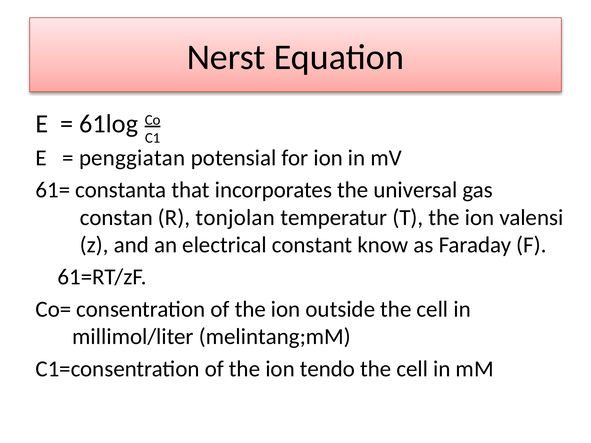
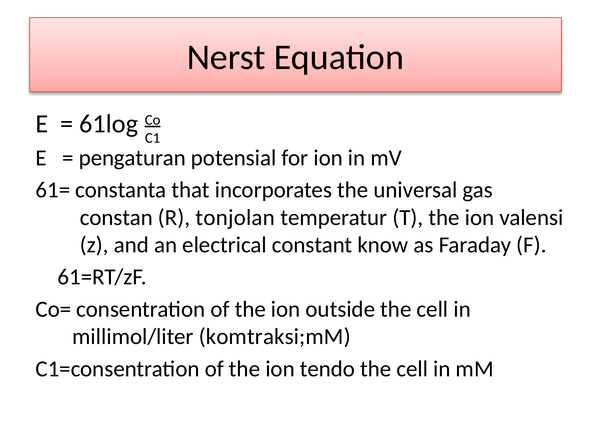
penggiatan: penggiatan -> pengaturan (132, 158)
melintang;mM: melintang;mM -> komtraksi;mM (275, 337)
